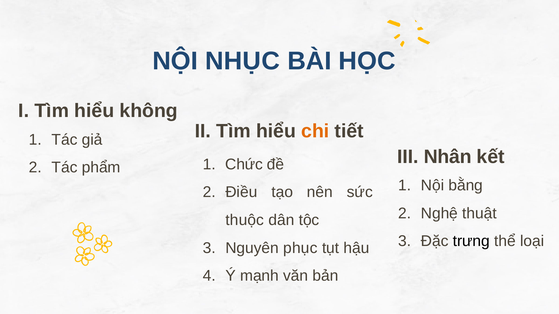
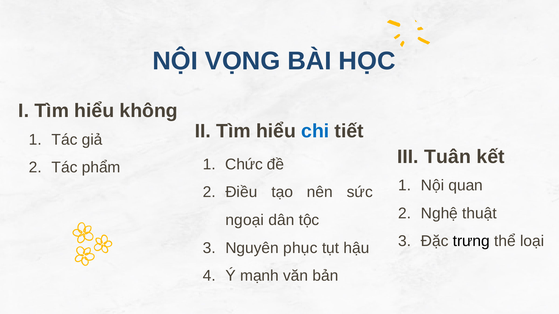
NHỤC: NHỤC -> VỌNG (243, 61)
chi colour: orange -> blue (315, 131)
Nhân: Nhân -> Tuân (447, 157)
bằng: bằng -> quan (466, 186)
thuộc: thuộc -> ngoại (245, 220)
